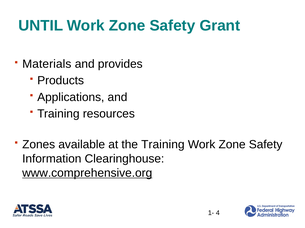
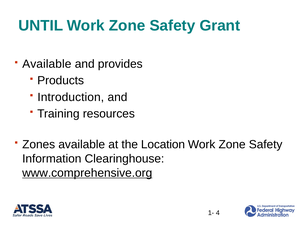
Materials: Materials -> Available (47, 64)
Applications: Applications -> Introduction (71, 97)
the Training: Training -> Location (163, 145)
